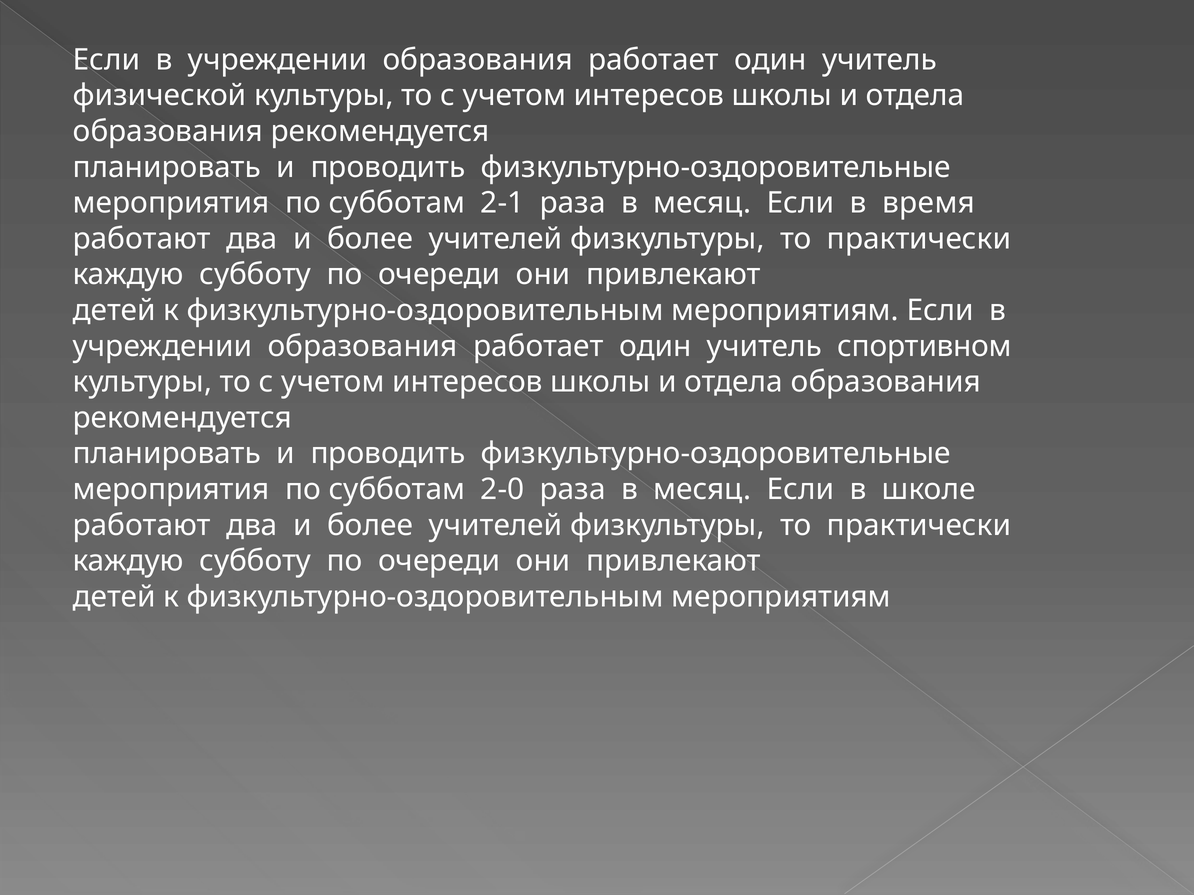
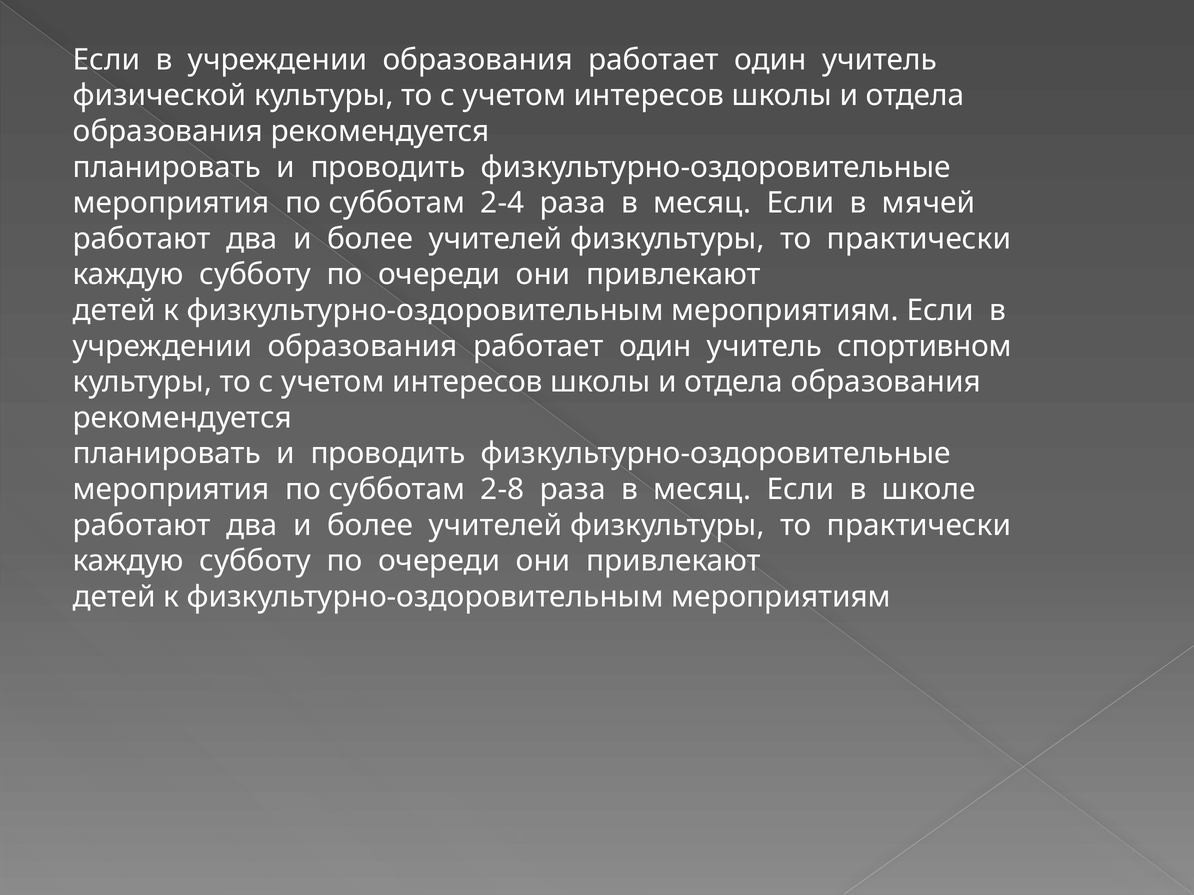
2-1: 2-1 -> 2-4 (502, 203)
время: время -> мячей (929, 203)
2-0: 2-0 -> 2-8 (502, 490)
